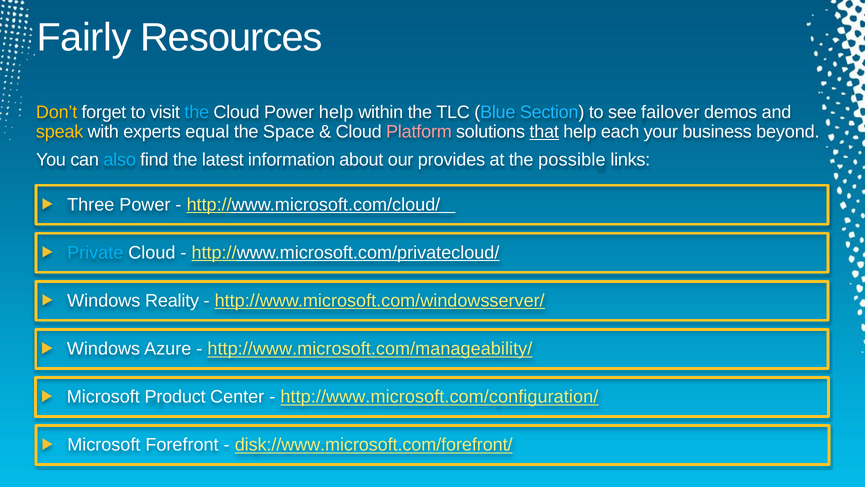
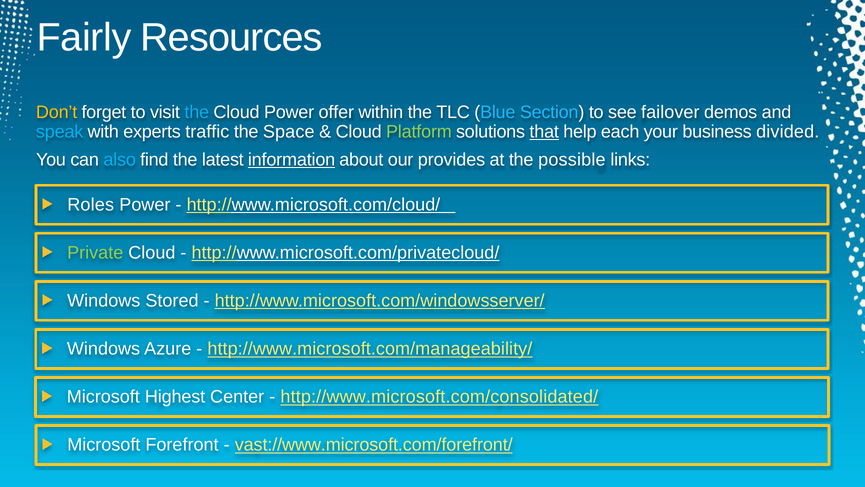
Power help: help -> offer (336, 112)
speak colour: yellow -> light blue (60, 132)
equal: equal -> traffic (207, 132)
Platform colour: pink -> light green (419, 132)
beyond: beyond -> divided (788, 132)
information underline: none -> present (292, 160)
Three: Three -> Roles (91, 205)
Private colour: light blue -> light green (95, 253)
Reality: Reality -> Stored (172, 301)
Product: Product -> Highest (175, 397)
http://www.microsoft.com/configuration/: http://www.microsoft.com/configuration/ -> http://www.microsoft.com/consolidated/ (439, 397)
disk://www.microsoft.com/forefront/: disk://www.microsoft.com/forefront/ -> vast://www.microsoft.com/forefront/ (374, 445)
